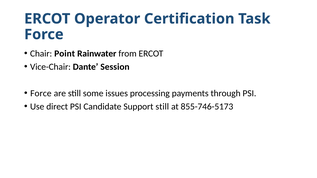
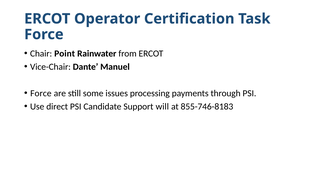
Session: Session -> Manuel (115, 67)
Support still: still -> will (162, 107)
855-746-5173: 855-746-5173 -> 855-746-8183 (207, 107)
